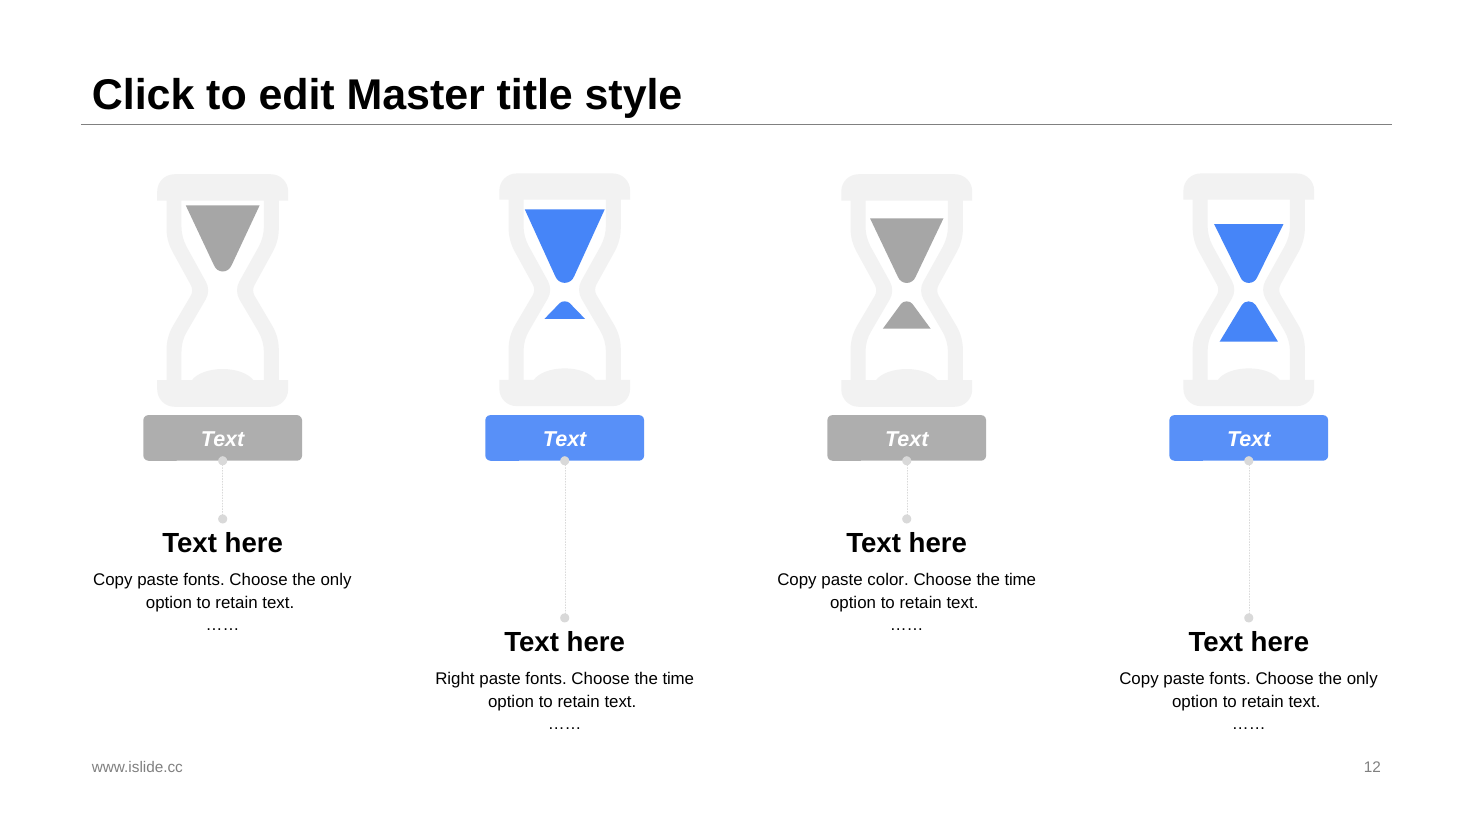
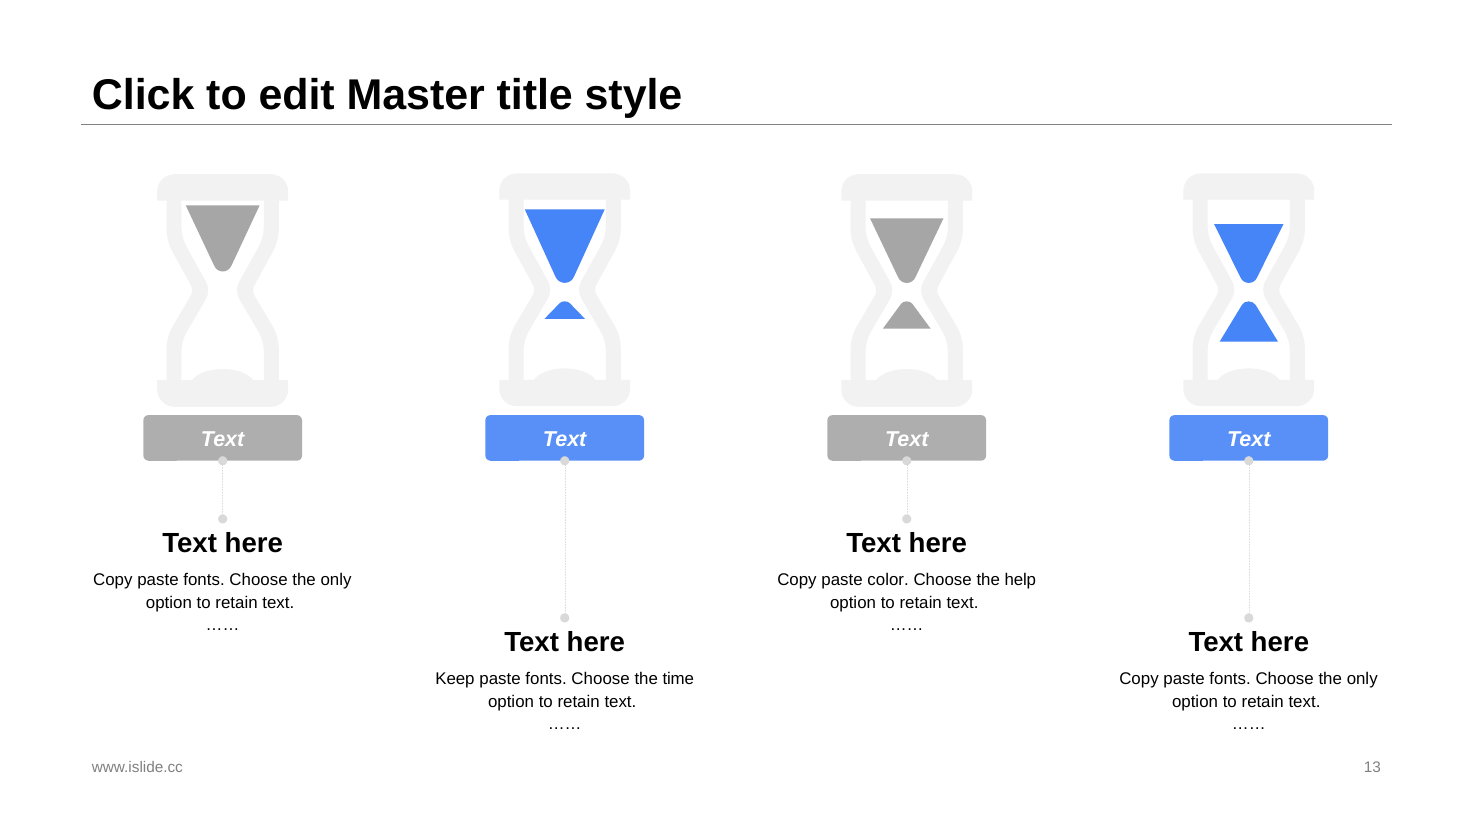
time: time -> help (1020, 580)
Right: Right -> Keep (455, 679)
12: 12 -> 13 (1372, 767)
